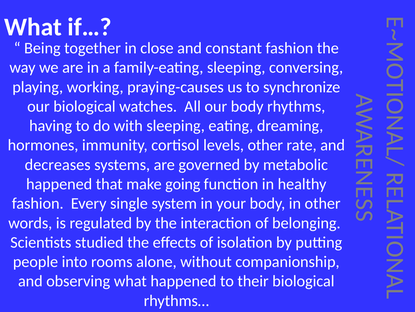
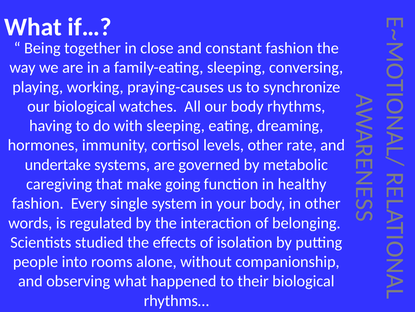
decreases: decreases -> undertake (58, 164)
happened: happened -> caregiving (59, 184)
